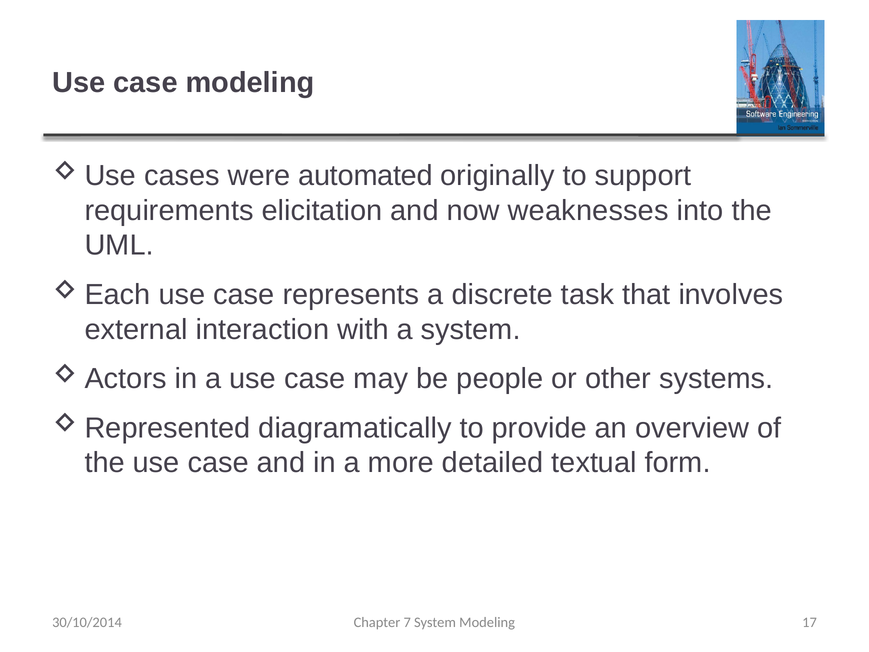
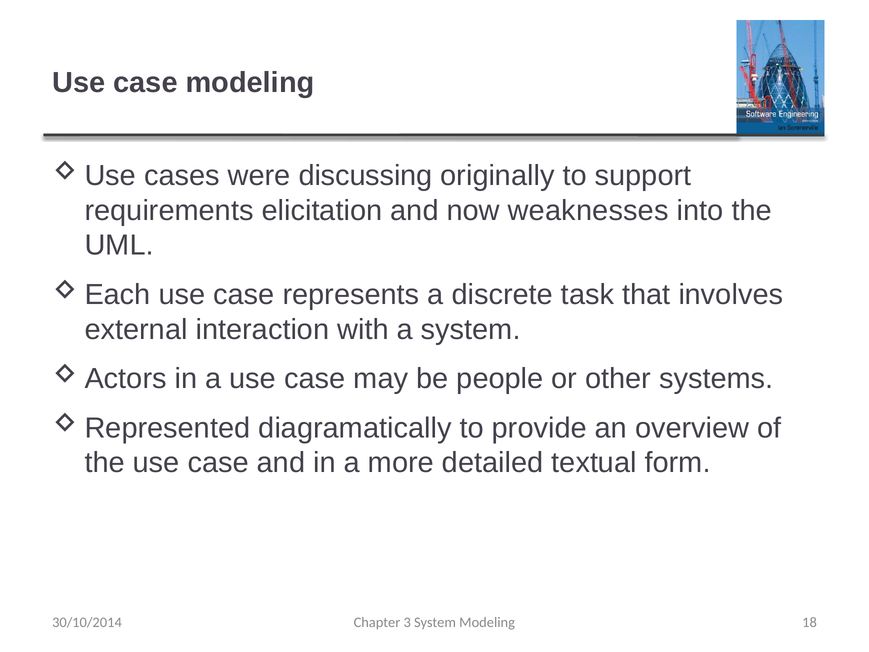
automated: automated -> discussing (366, 176)
7: 7 -> 3 (407, 622)
17: 17 -> 18 (810, 622)
